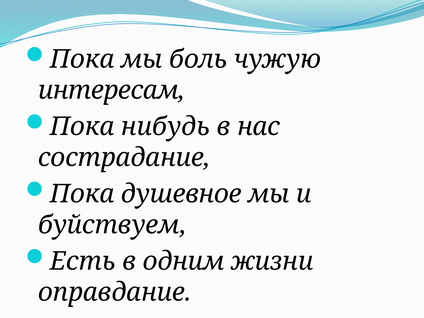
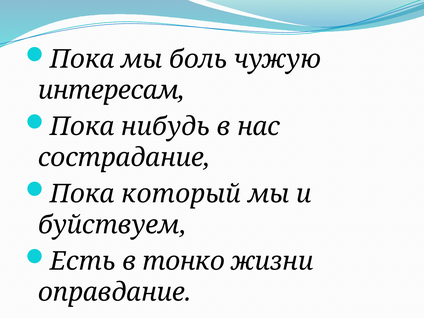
душевное: душевное -> который (181, 194)
одним: одним -> тонко (184, 261)
